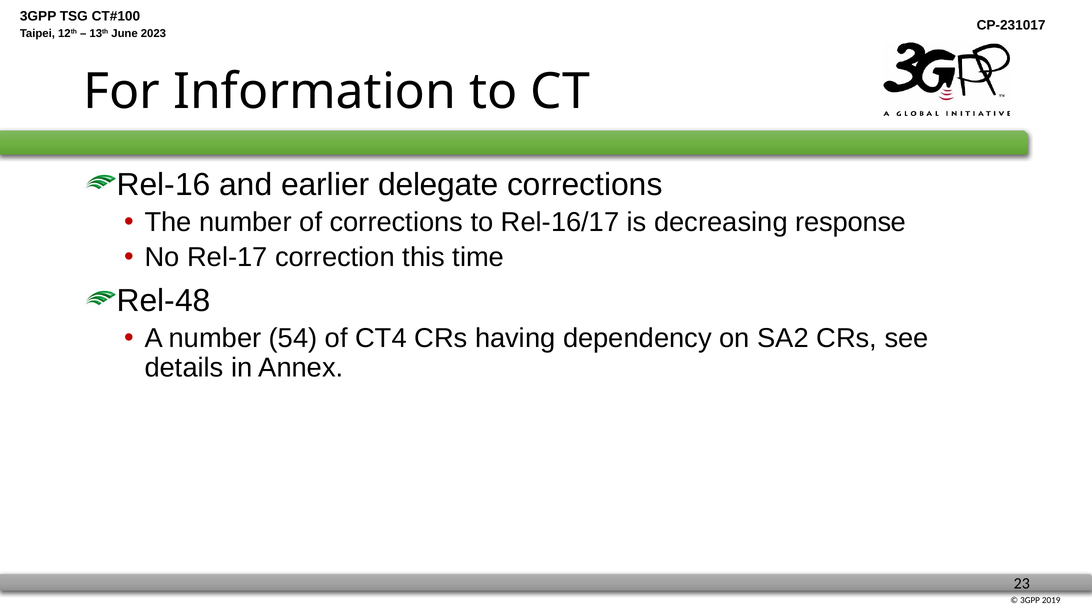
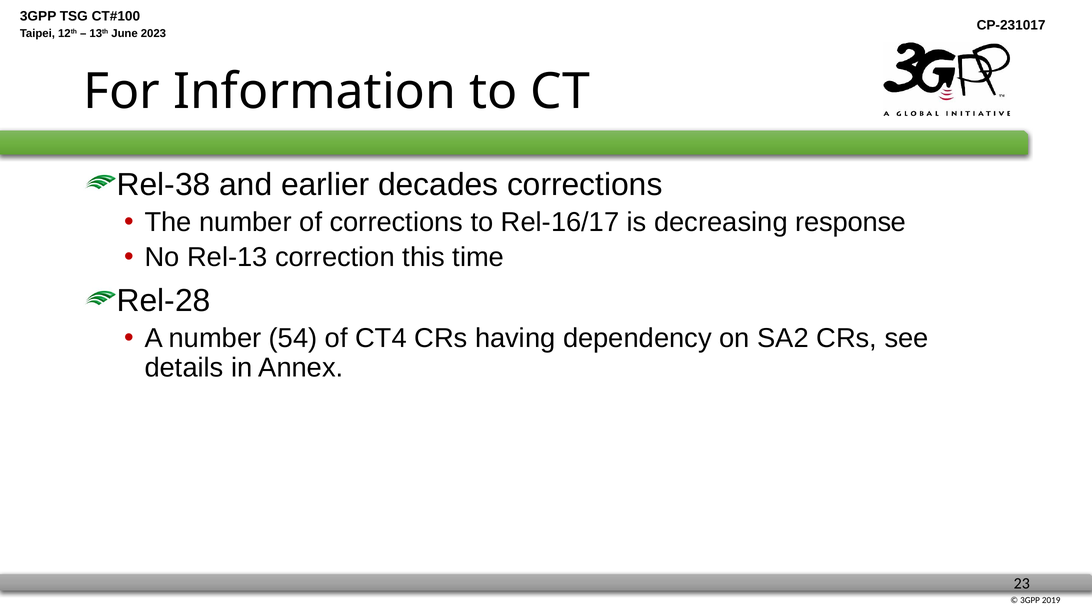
Rel-16: Rel-16 -> Rel-38 (164, 185)
delegate: delegate -> decades (438, 185)
Rel-17: Rel-17 -> Rel-13 (227, 257)
Rel-48: Rel-48 -> Rel-28 (164, 301)
